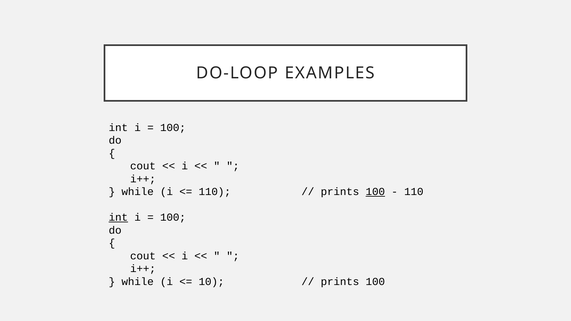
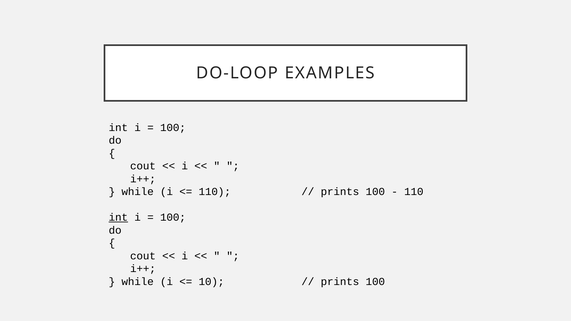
100 underline: present -> none (375, 192)
